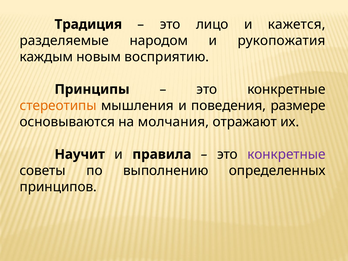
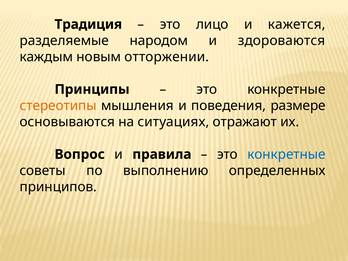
рукопожатия: рукопожатия -> здороваются (282, 41)
восприятию: восприятию -> отторжении (167, 57)
молчания: молчания -> ситуациях (173, 122)
Научит: Научит -> Вопрос (80, 154)
конкретные colour: purple -> blue (286, 154)
